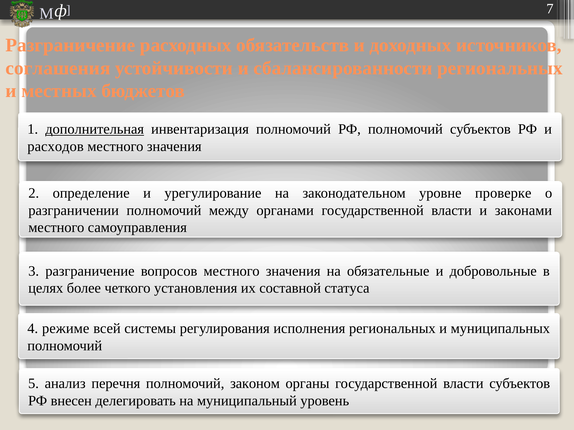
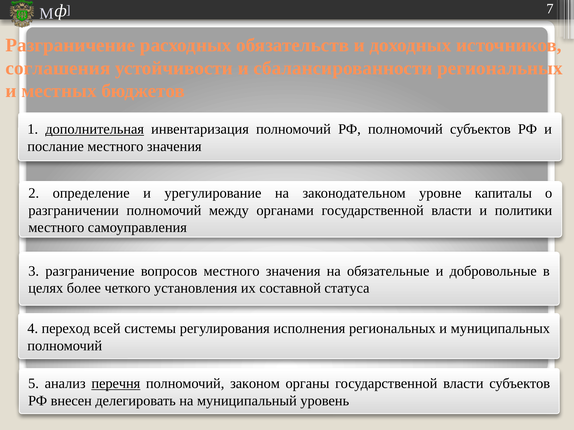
расходов: расходов -> послание (56, 147)
проверке: проверке -> капиталы (503, 193)
законами: законами -> политики (524, 211)
режиме: режиме -> переход (66, 329)
перечня underline: none -> present (116, 384)
